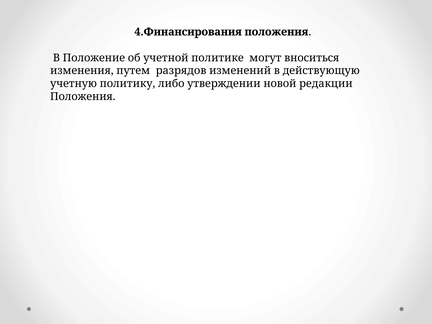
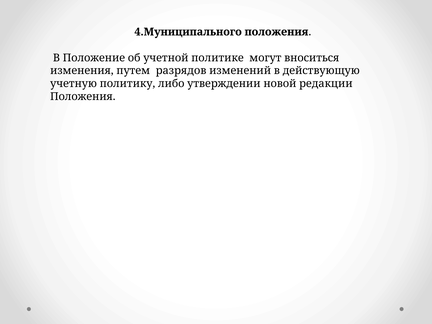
4.Финансирования: 4.Финансирования -> 4.Муниципального (188, 32)
